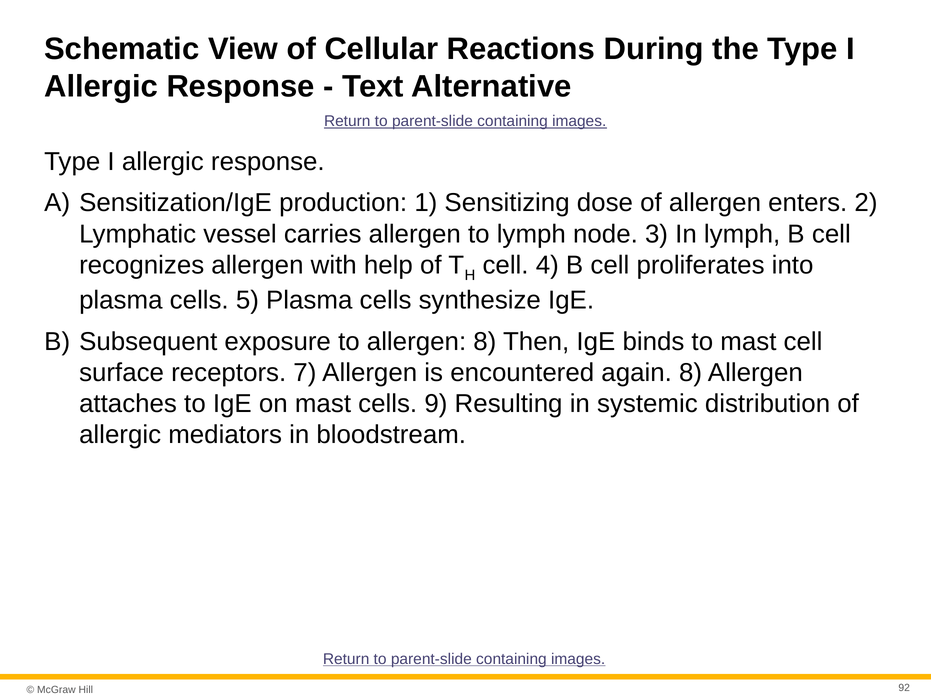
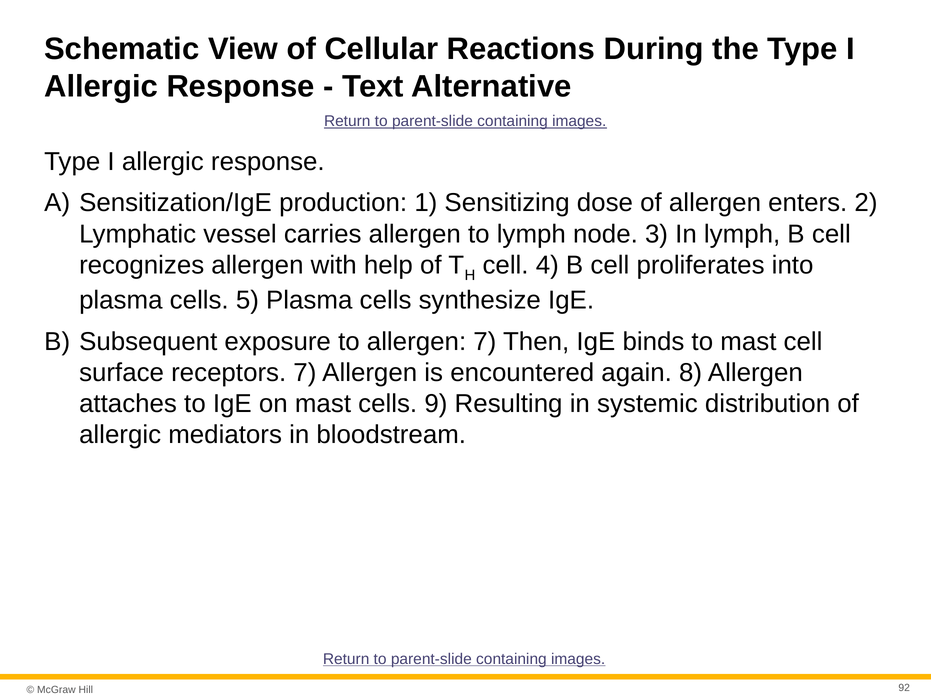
allergen 8: 8 -> 7 (485, 342)
